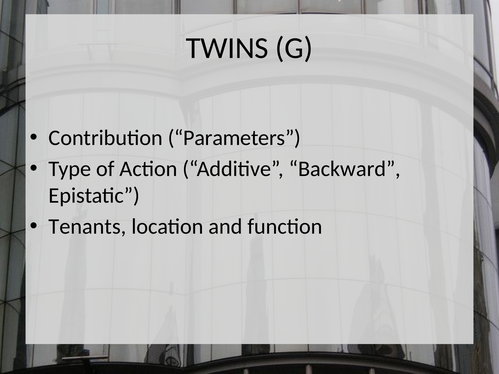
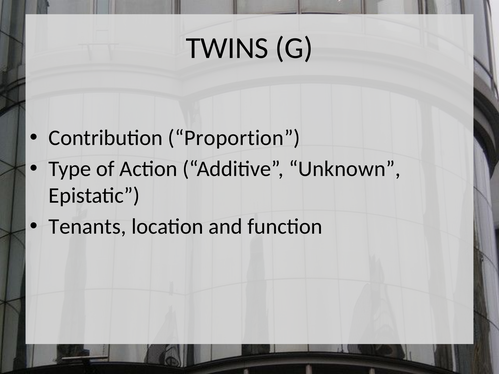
Parameters: Parameters -> Proportion (234, 138)
Backward: Backward -> Unknown (345, 169)
